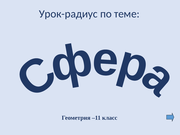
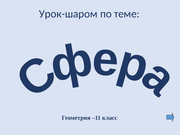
Урок-радиус: Урок-радиус -> Урок-шаром (68, 14)
